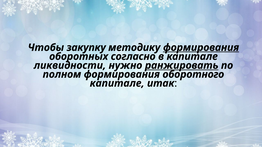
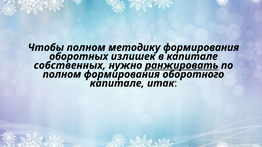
Чтобы закупку: закупку -> полном (86, 48)
формирования underline: present -> none (201, 48)
согласно: согласно -> излишек (133, 57)
ликвидности: ликвидности -> собственных (70, 66)
